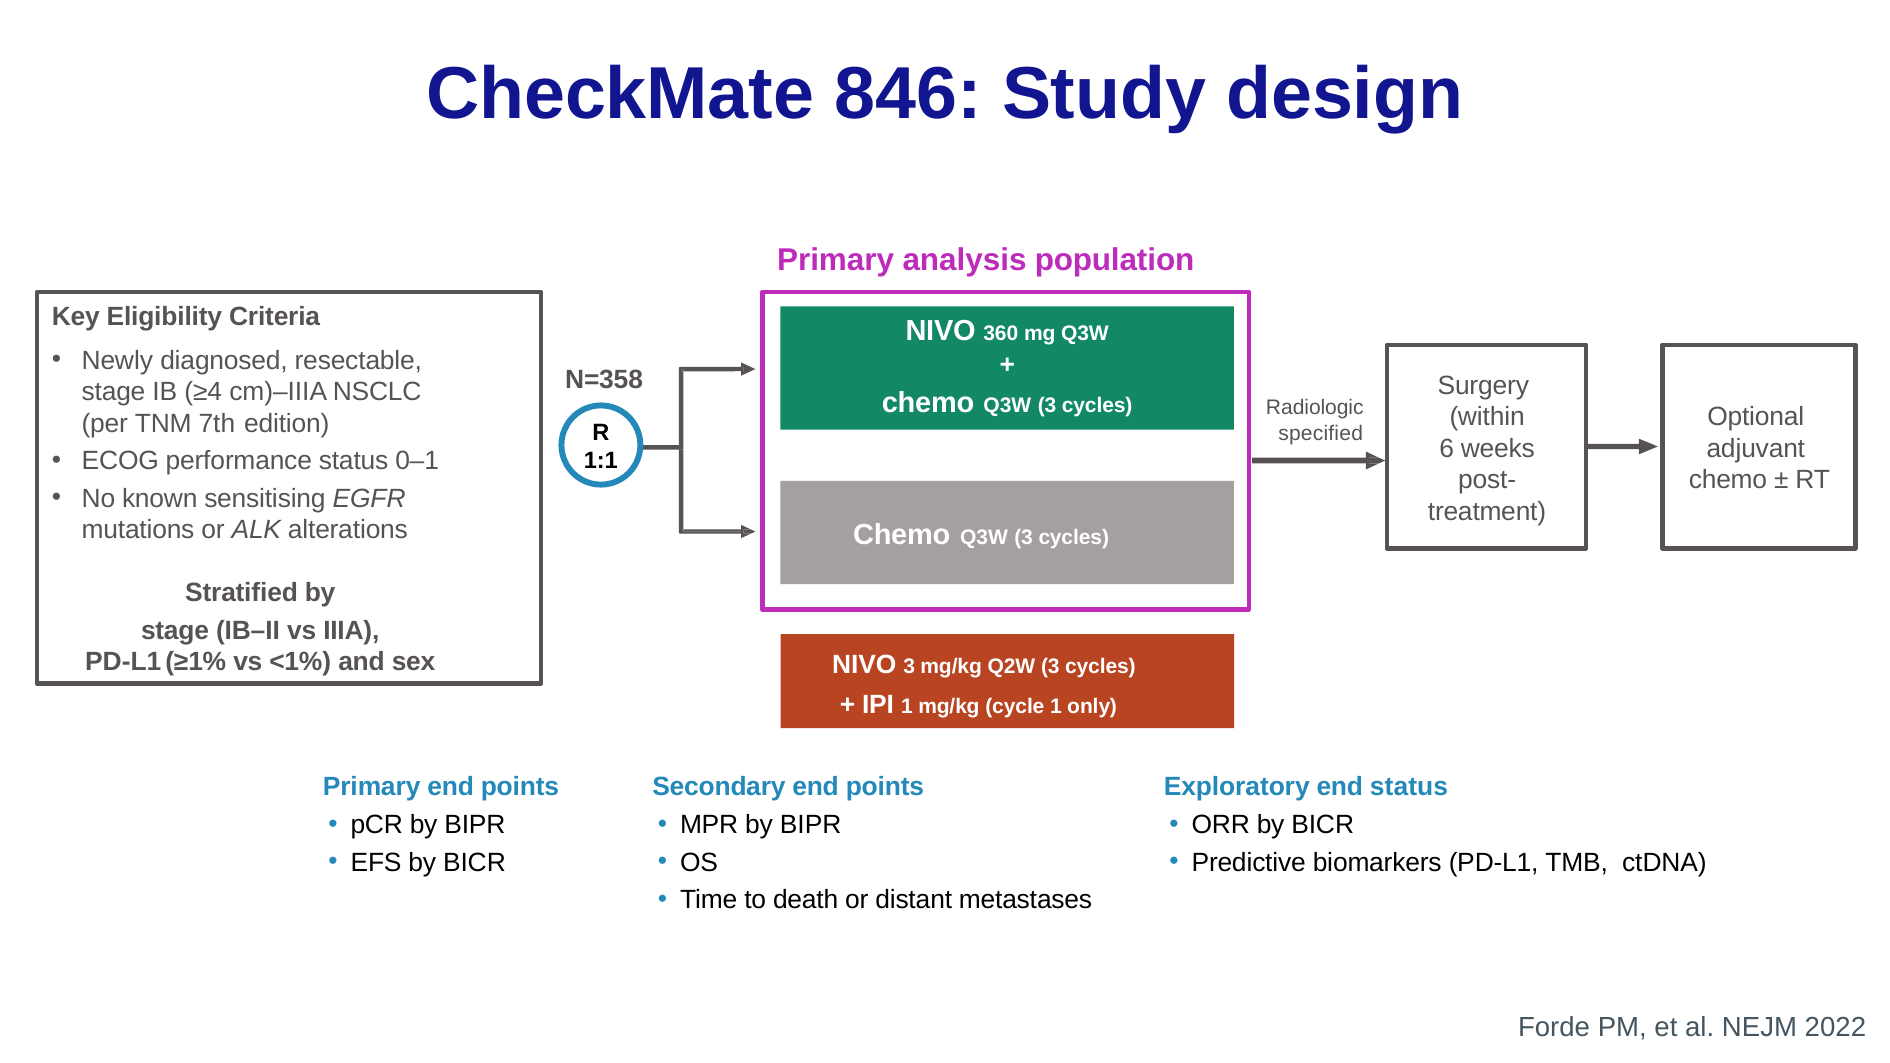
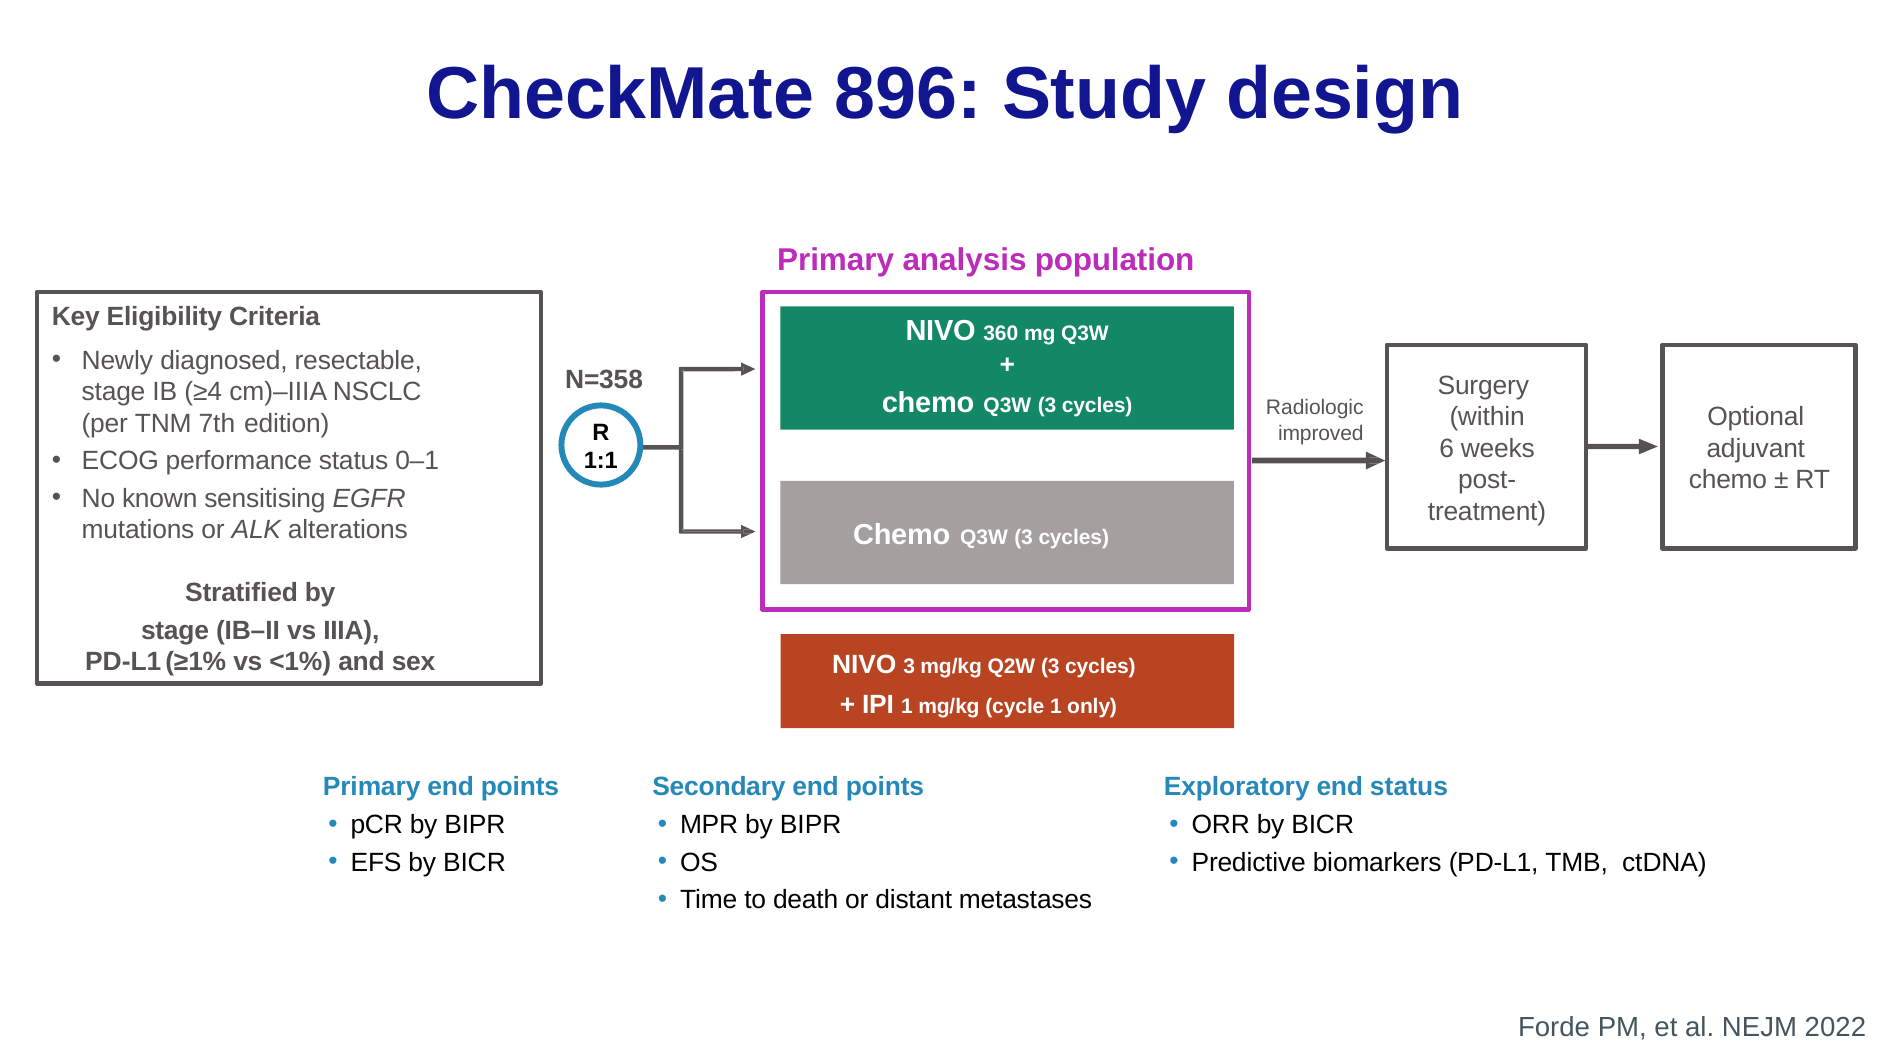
846: 846 -> 896 (908, 94)
specified: specified -> improved (1321, 434)
